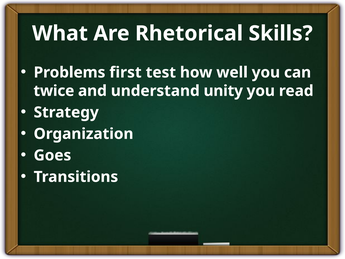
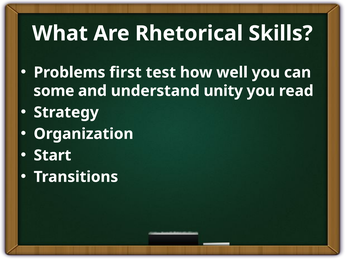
twice: twice -> some (54, 91)
Goes: Goes -> Start (52, 155)
